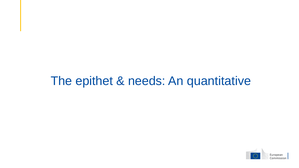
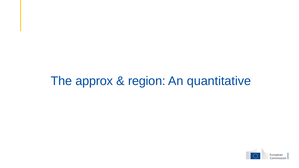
epithet: epithet -> approx (94, 81)
needs: needs -> region (147, 81)
